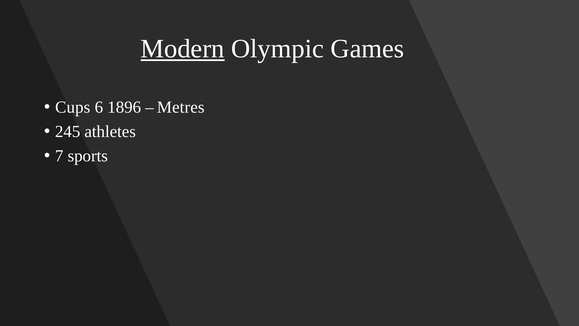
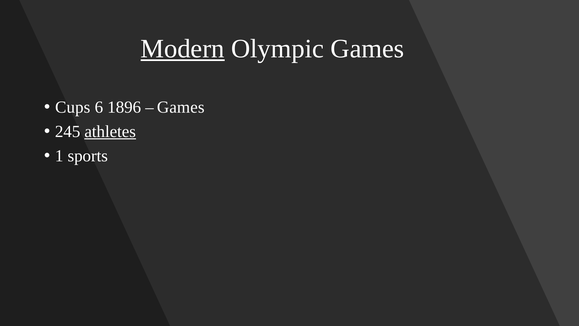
Metres: Metres -> Games (181, 107)
athletes underline: none -> present (110, 131)
7: 7 -> 1 (59, 156)
